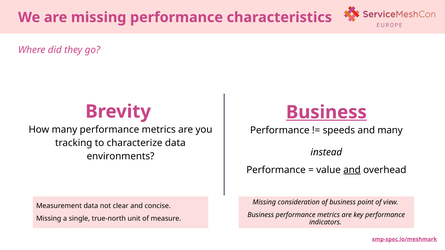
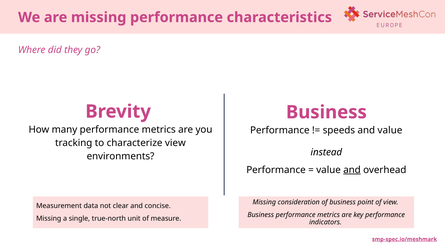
Business underline: present -> none (326, 112)
and many: many -> value (390, 130)
characterize data: data -> view (175, 143)
